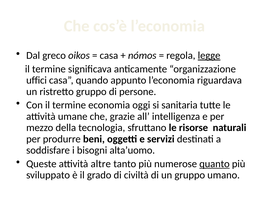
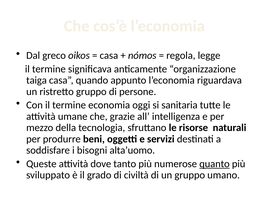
legge underline: present -> none (209, 55)
uffici: uffici -> taiga (37, 80)
altre: altre -> dove (101, 164)
